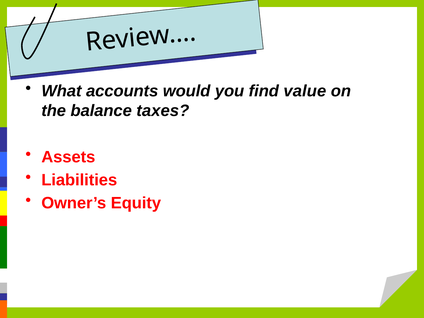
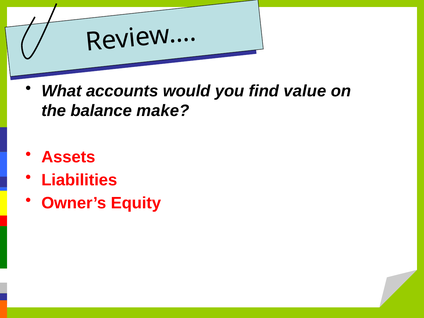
taxes: taxes -> make (163, 111)
